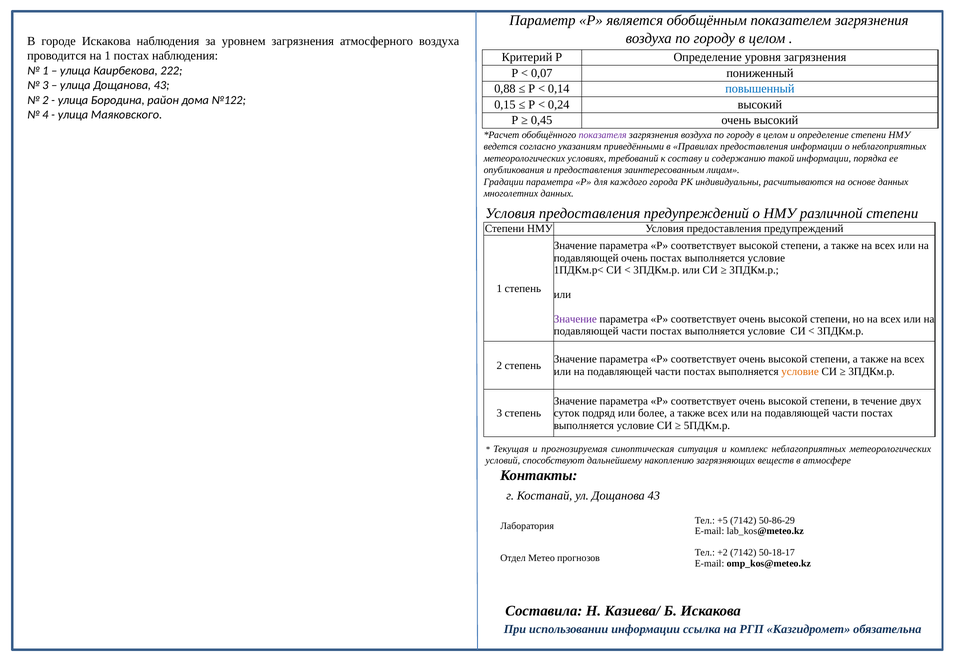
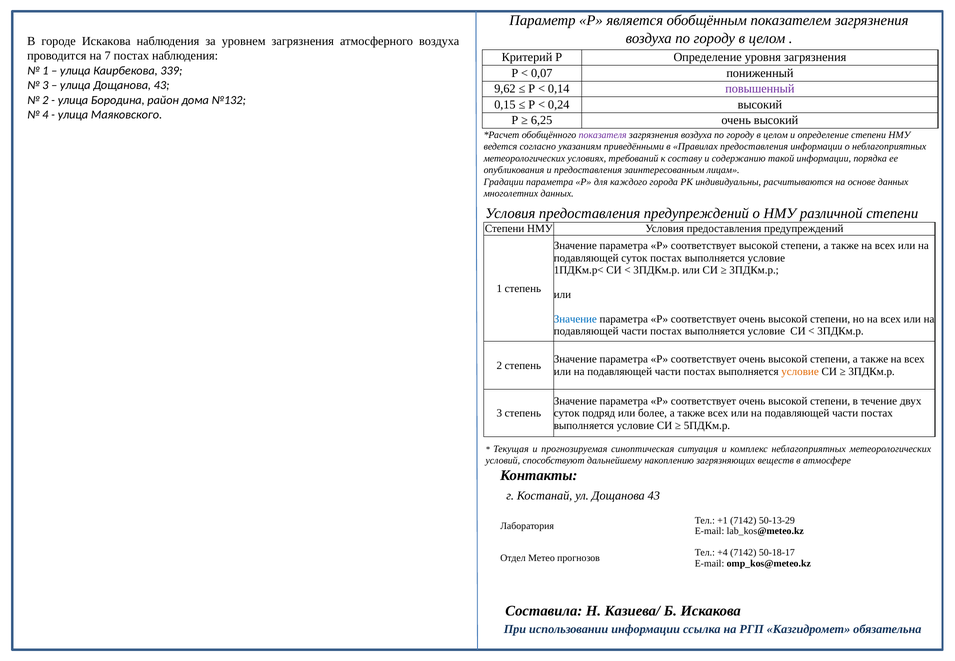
на 1: 1 -> 7 (108, 56)
222: 222 -> 339 (171, 71)
0,88: 0,88 -> 9,62 (505, 89)
повышенный colour: blue -> purple (760, 89)
№122: №122 -> №132 (229, 100)
0,45: 0,45 -> 6,25 (542, 120)
подавляющей очень: очень -> суток (634, 258)
Значение colour: purple -> blue (575, 319)
+5: +5 -> +1 (722, 521)
50-86-29: 50-86-29 -> 50-13-29 (777, 521)
+2: +2 -> +4 (722, 553)
